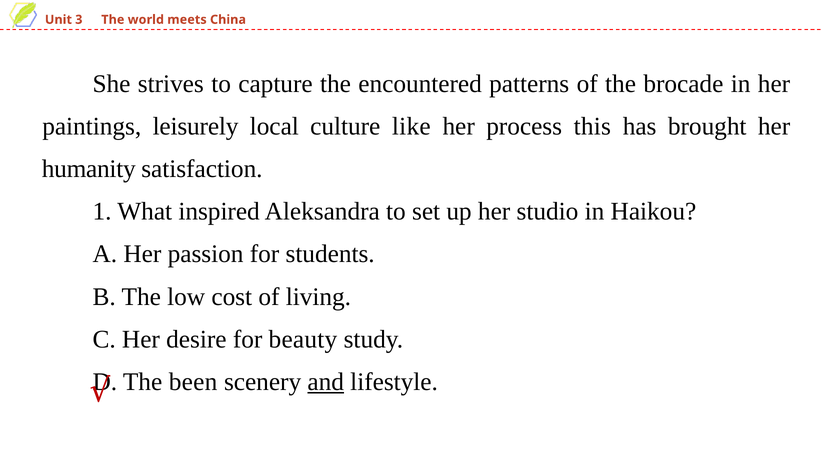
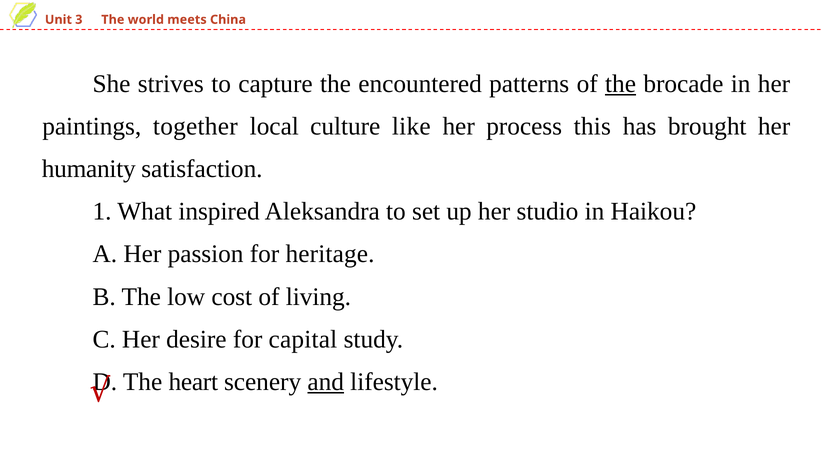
the underline: none -> present (621, 84)
leisurely: leisurely -> together (195, 126)
students: students -> heritage (330, 254)
beauty: beauty -> capital (303, 339)
been: been -> heart (193, 382)
